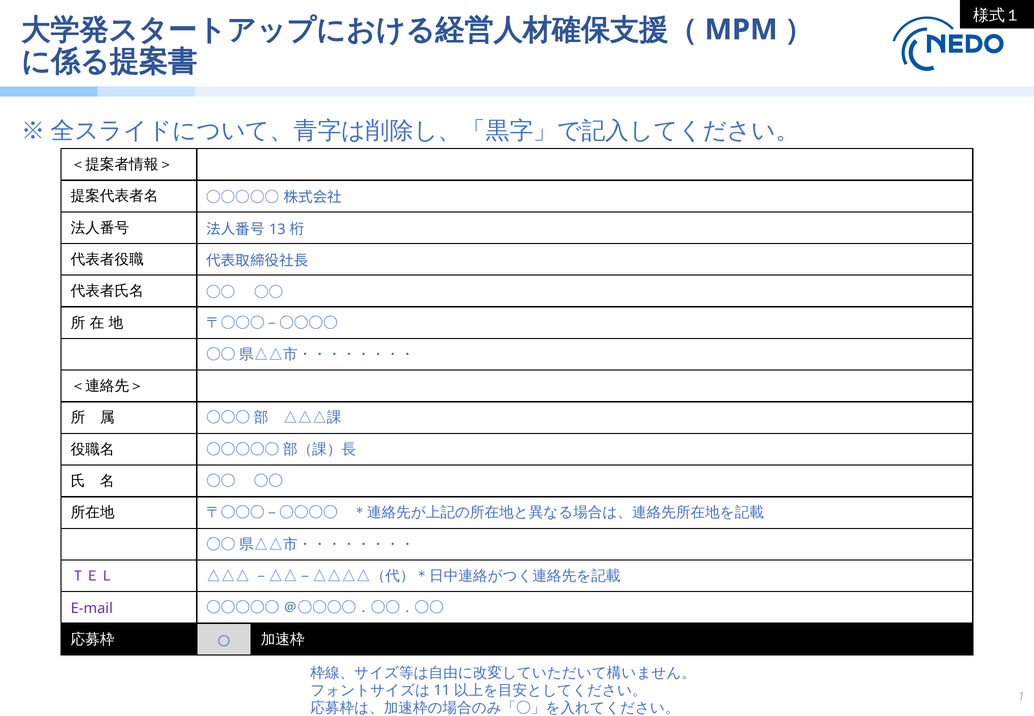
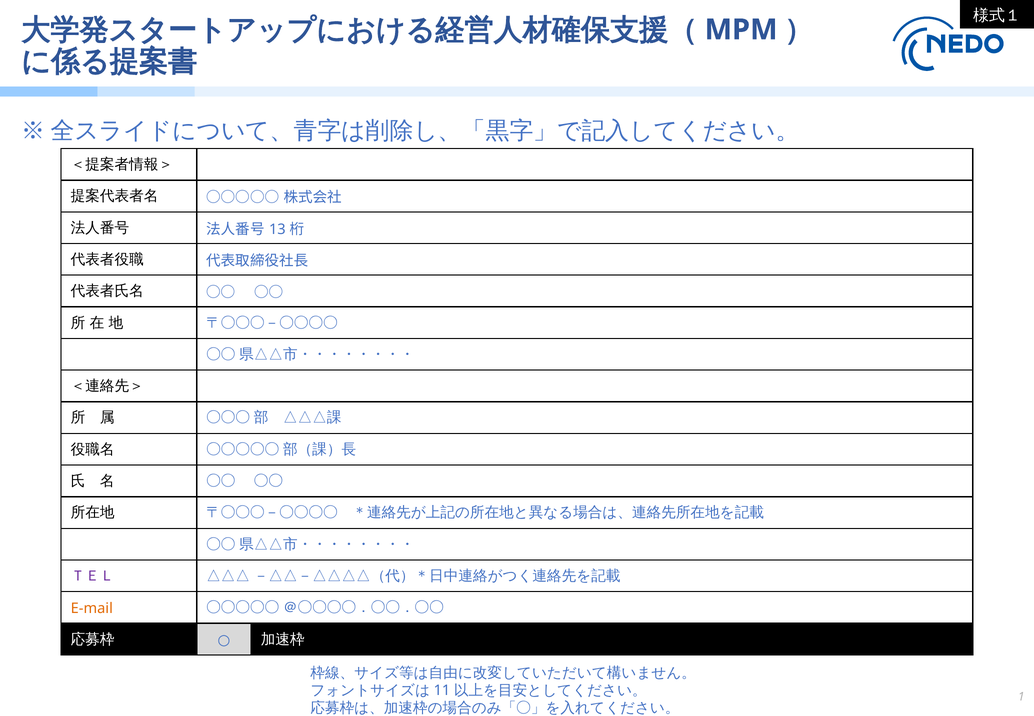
E-mail colour: purple -> orange (92, 608)
